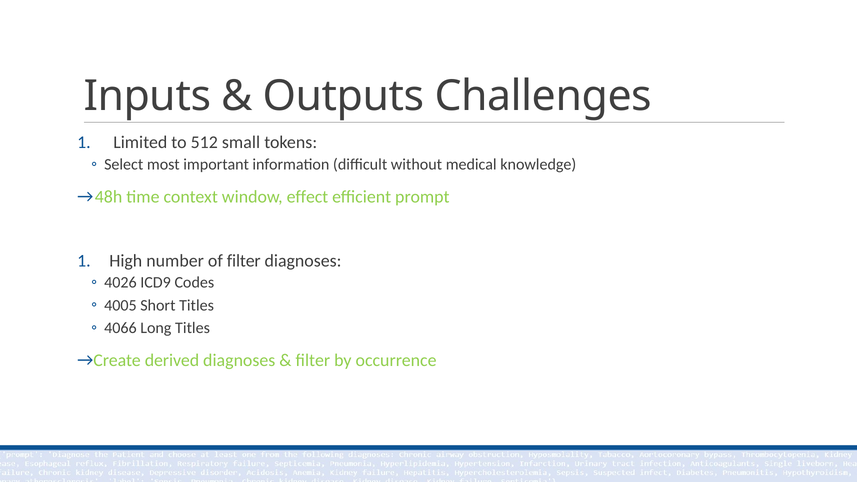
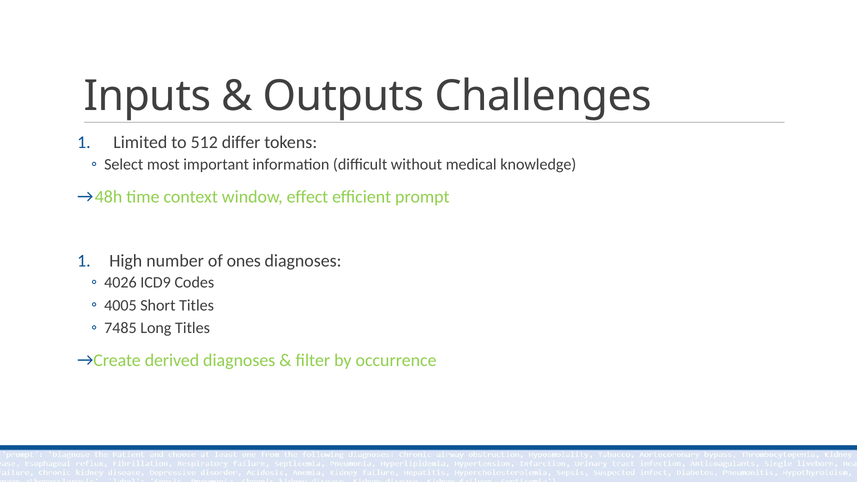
small: small -> differ (241, 143)
of filter: filter -> ones (244, 261)
4066: 4066 -> 7485 (120, 328)
